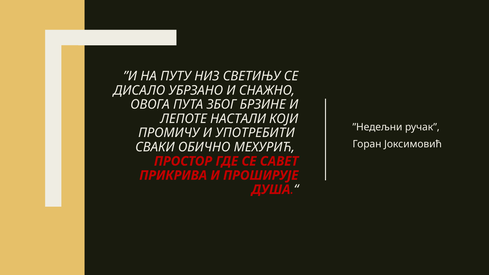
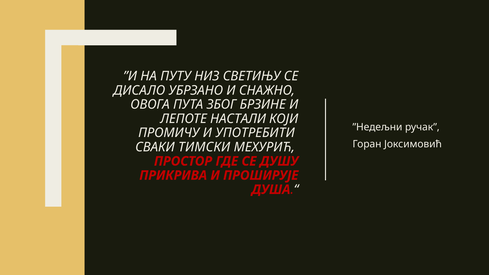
ОБИЧНО: ОБИЧНО -> ТИМСКИ (204, 147)
САВЕТ: САВЕТ -> ДУШУ (279, 161)
